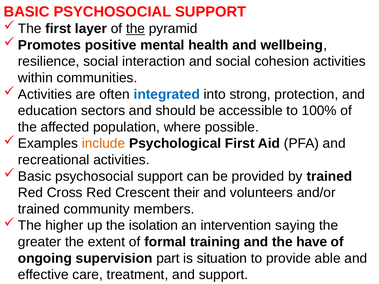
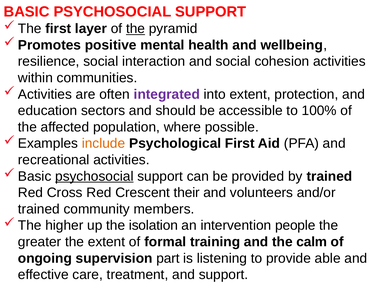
integrated colour: blue -> purple (167, 94)
into strong: strong -> extent (250, 94)
psychosocial underline: none -> present (94, 176)
saying: saying -> people (295, 226)
have: have -> calm (312, 242)
situation: situation -> listening (222, 259)
